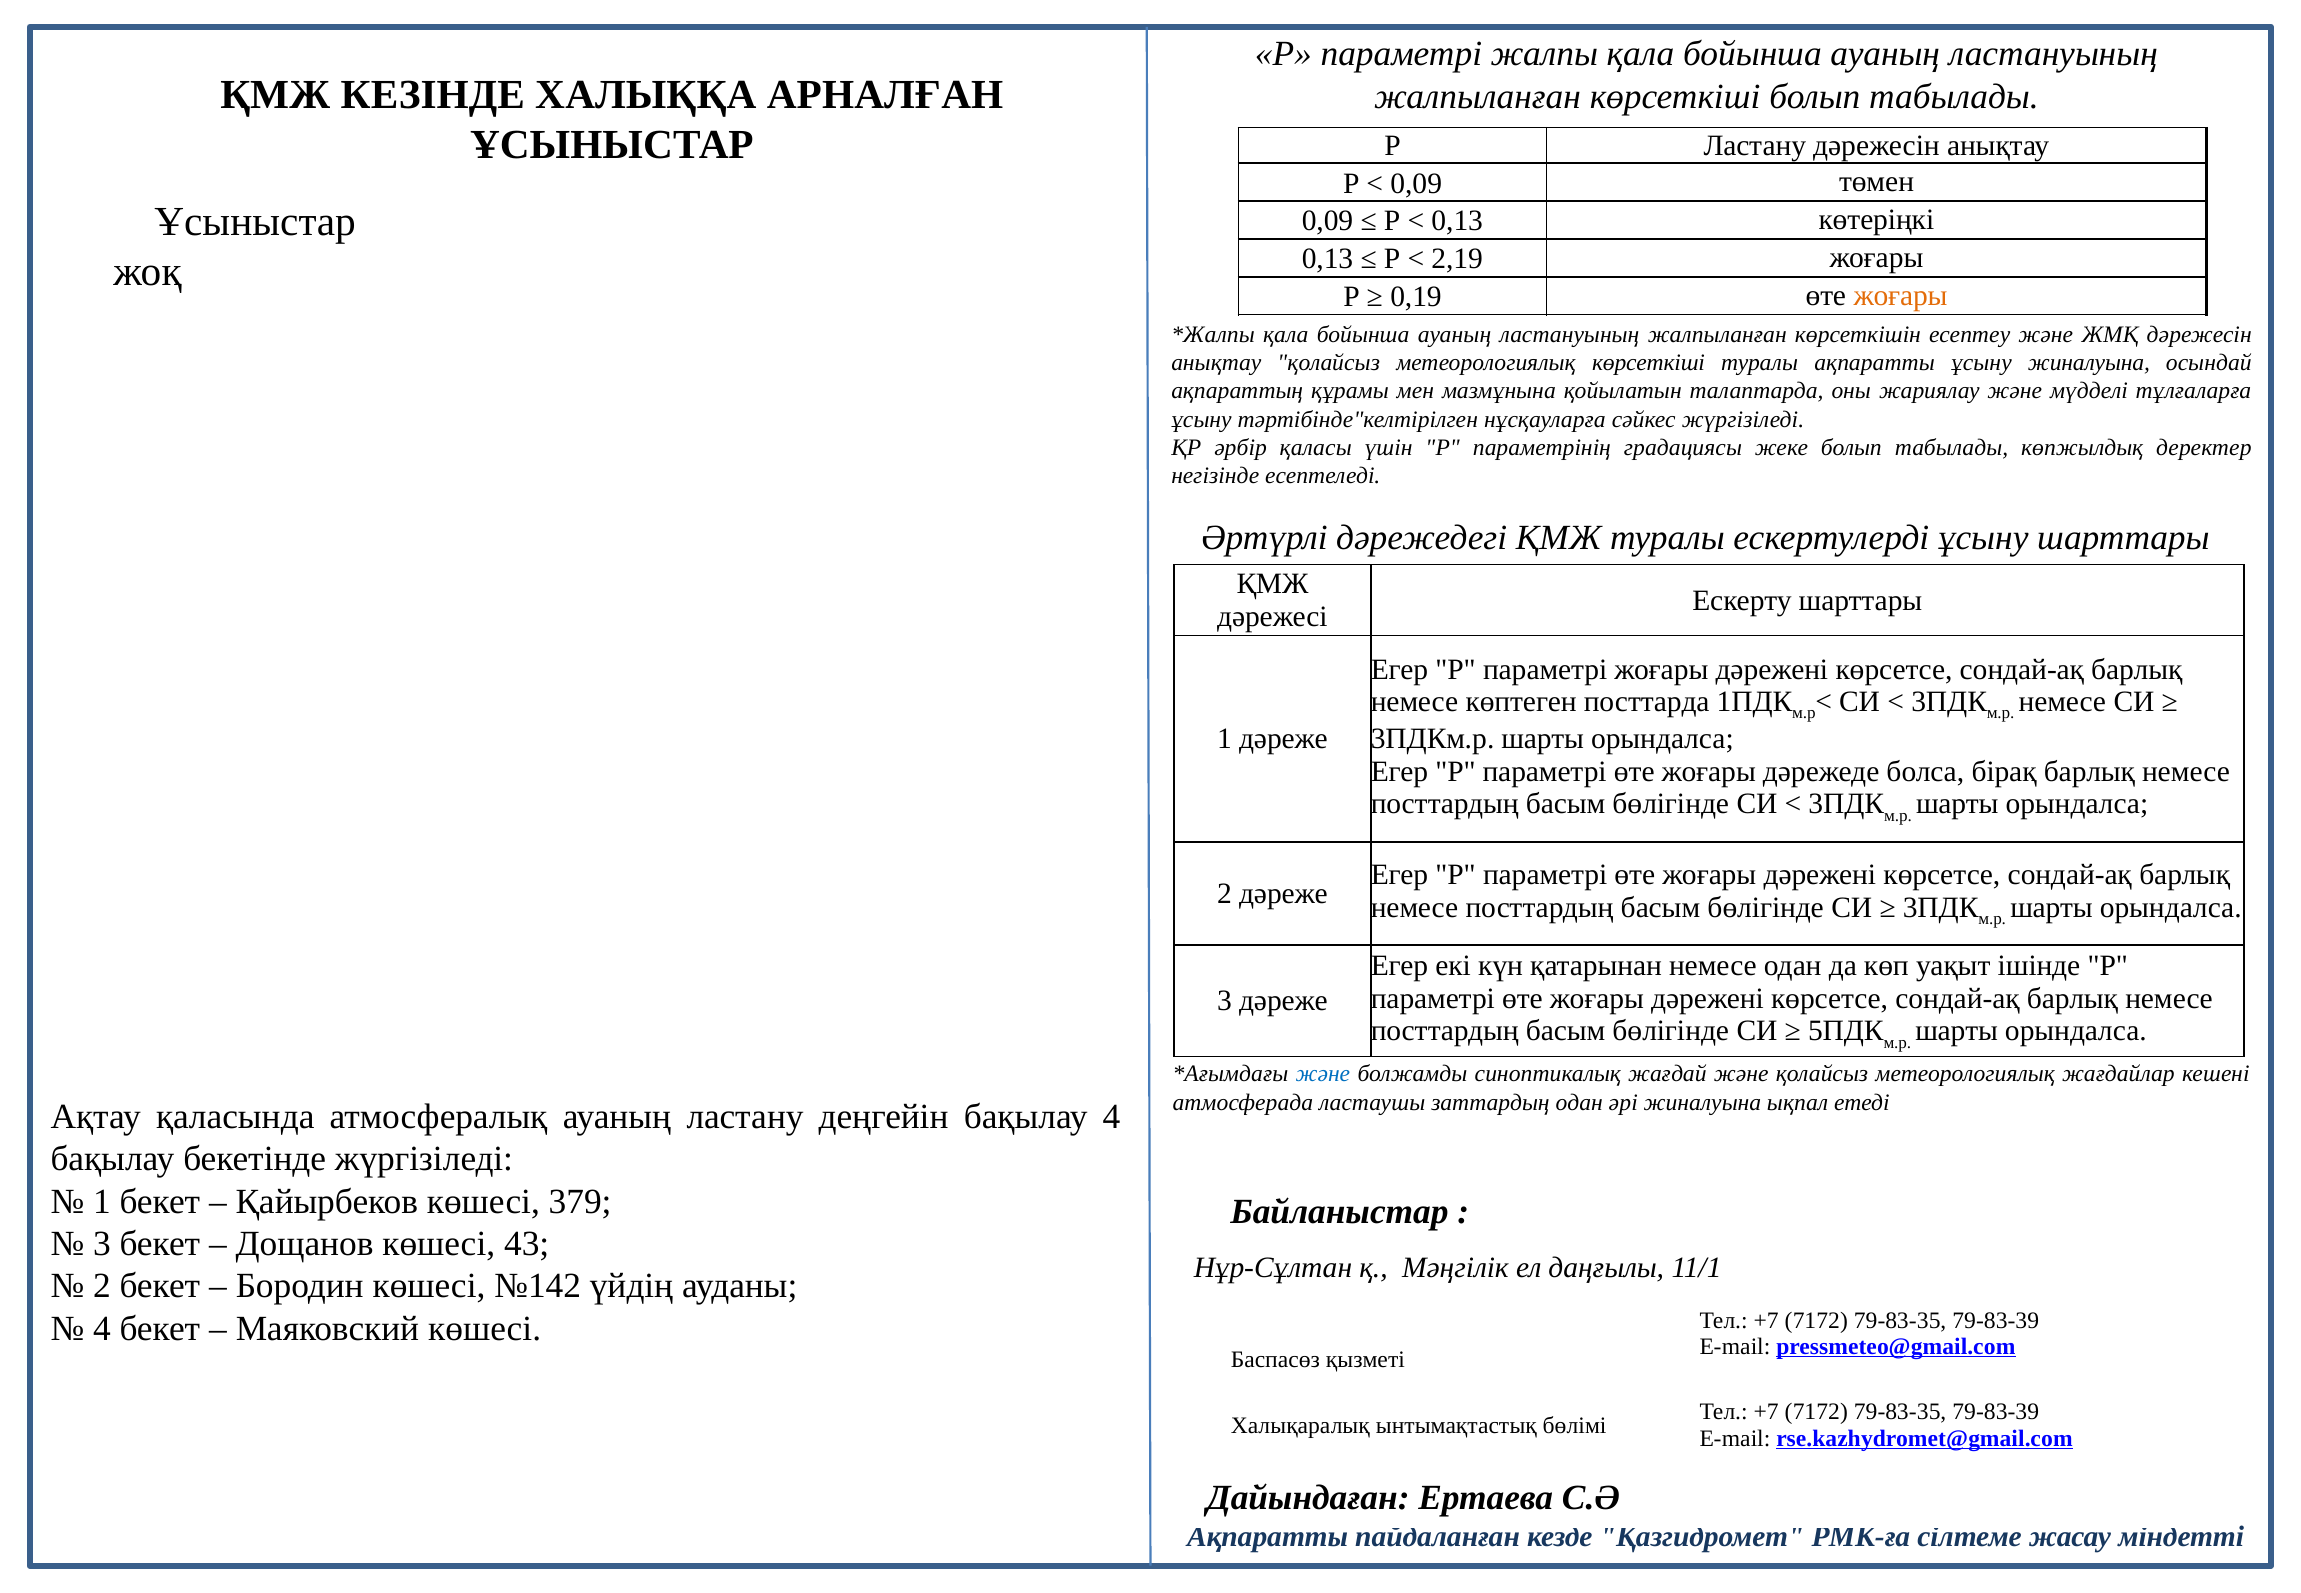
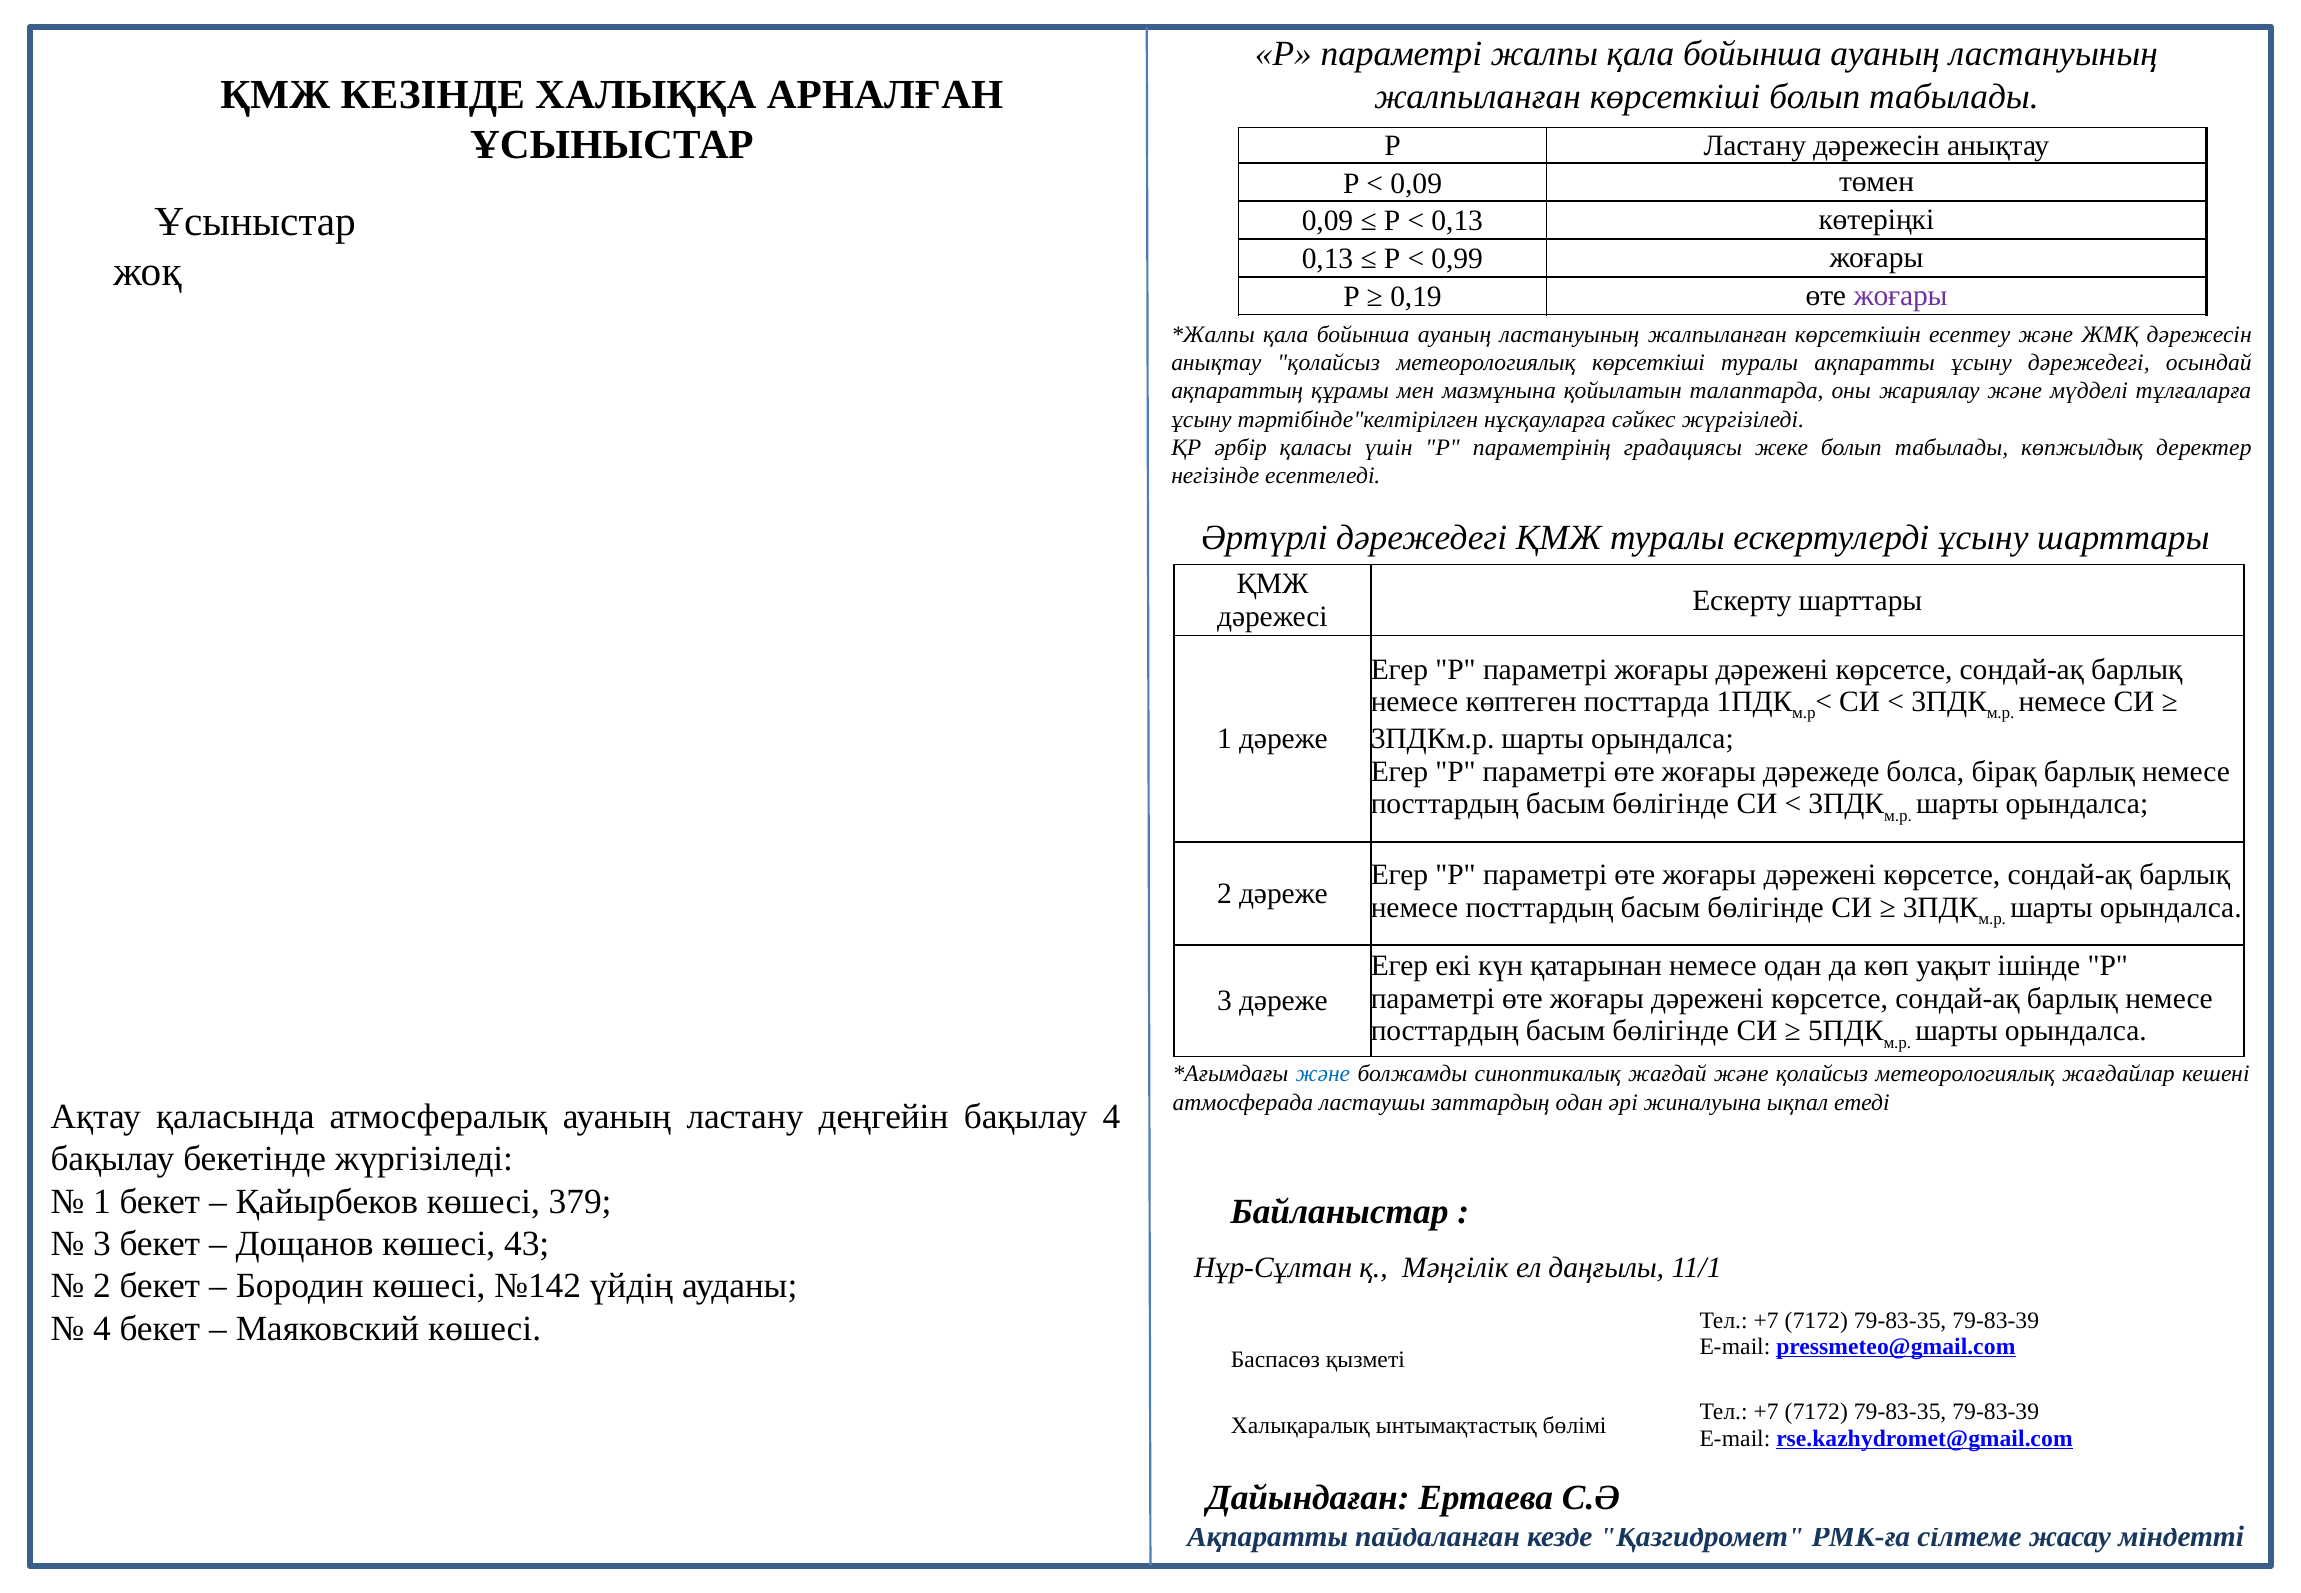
2,19: 2,19 -> 0,99 (1457, 259)
жоғары colour: orange -> purple (1900, 296)
ұсыну жиналуына: жиналуына -> дәрежедегі (2089, 363)
